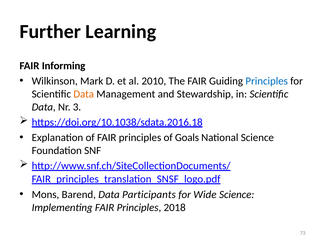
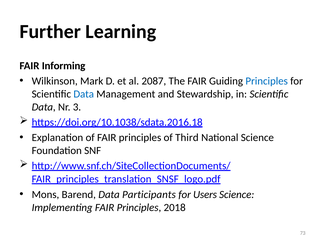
2010: 2010 -> 2087 (154, 81)
Data colour: orange -> blue (84, 94)
Goals: Goals -> Third (187, 137)
Wide: Wide -> Users (205, 194)
